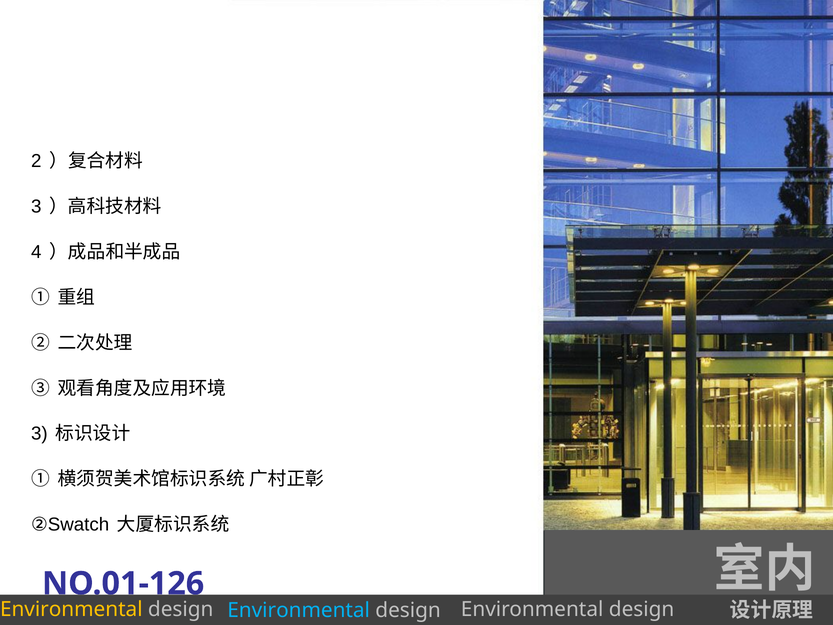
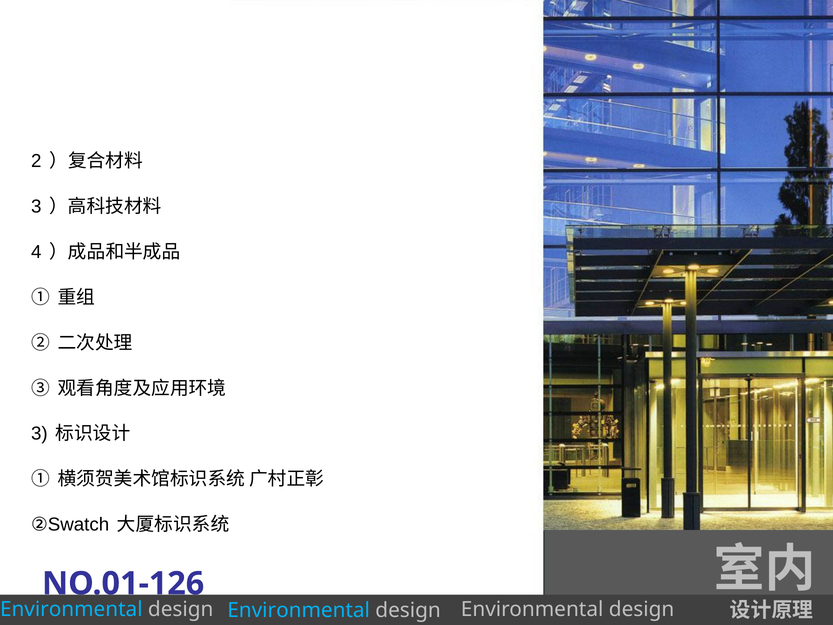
Environmental colour: yellow -> light blue (71, 609)
